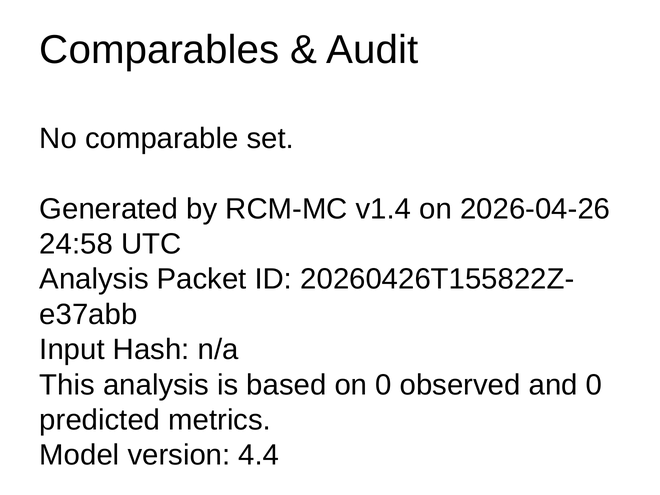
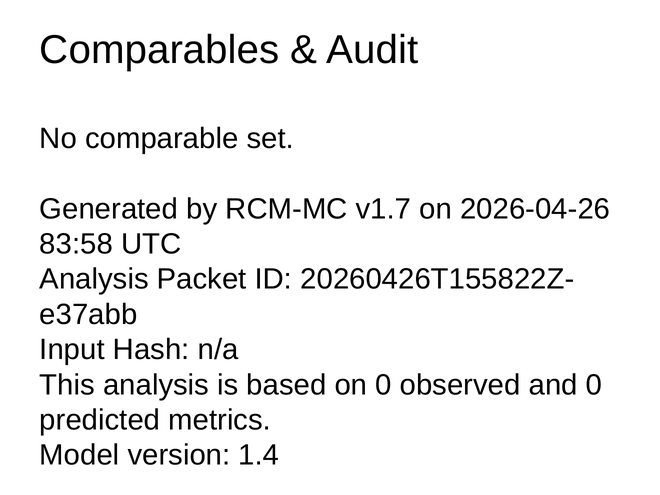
v1.4: v1.4 -> v1.7 (384, 209)
24:58: 24:58 -> 83:58 (76, 244)
4.4: 4.4 -> 1.4 (259, 455)
